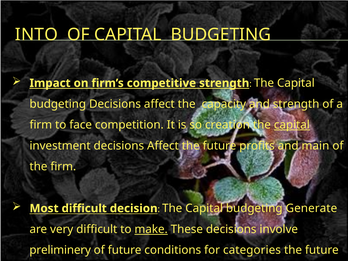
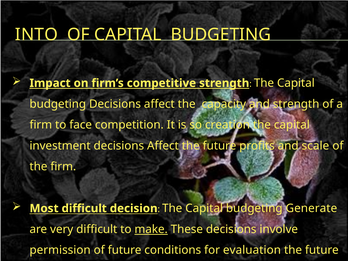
capital underline: present -> none (292, 125)
main: main -> scale (315, 146)
preliminery: preliminery -> permission (60, 250)
categories: categories -> evaluation (252, 250)
